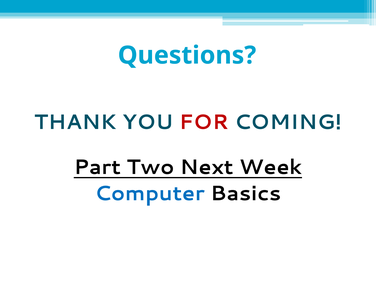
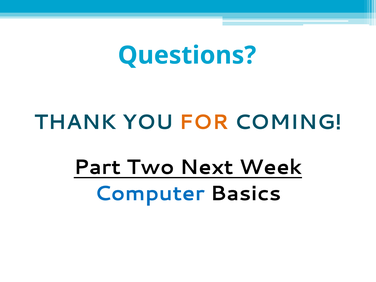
FOR colour: red -> orange (204, 122)
